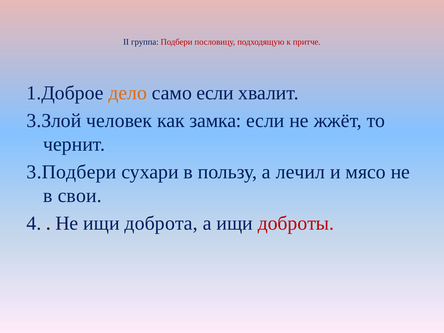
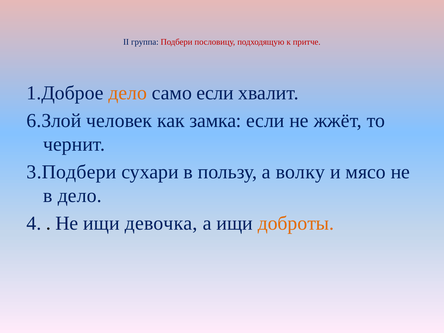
3.Злой: 3.Злой -> 6.Злой (54, 121)
лечил: лечил -> волку (300, 172)
в свои: свои -> дело (80, 196)
доброта: доброта -> девочка (161, 223)
доброты colour: red -> orange (296, 223)
